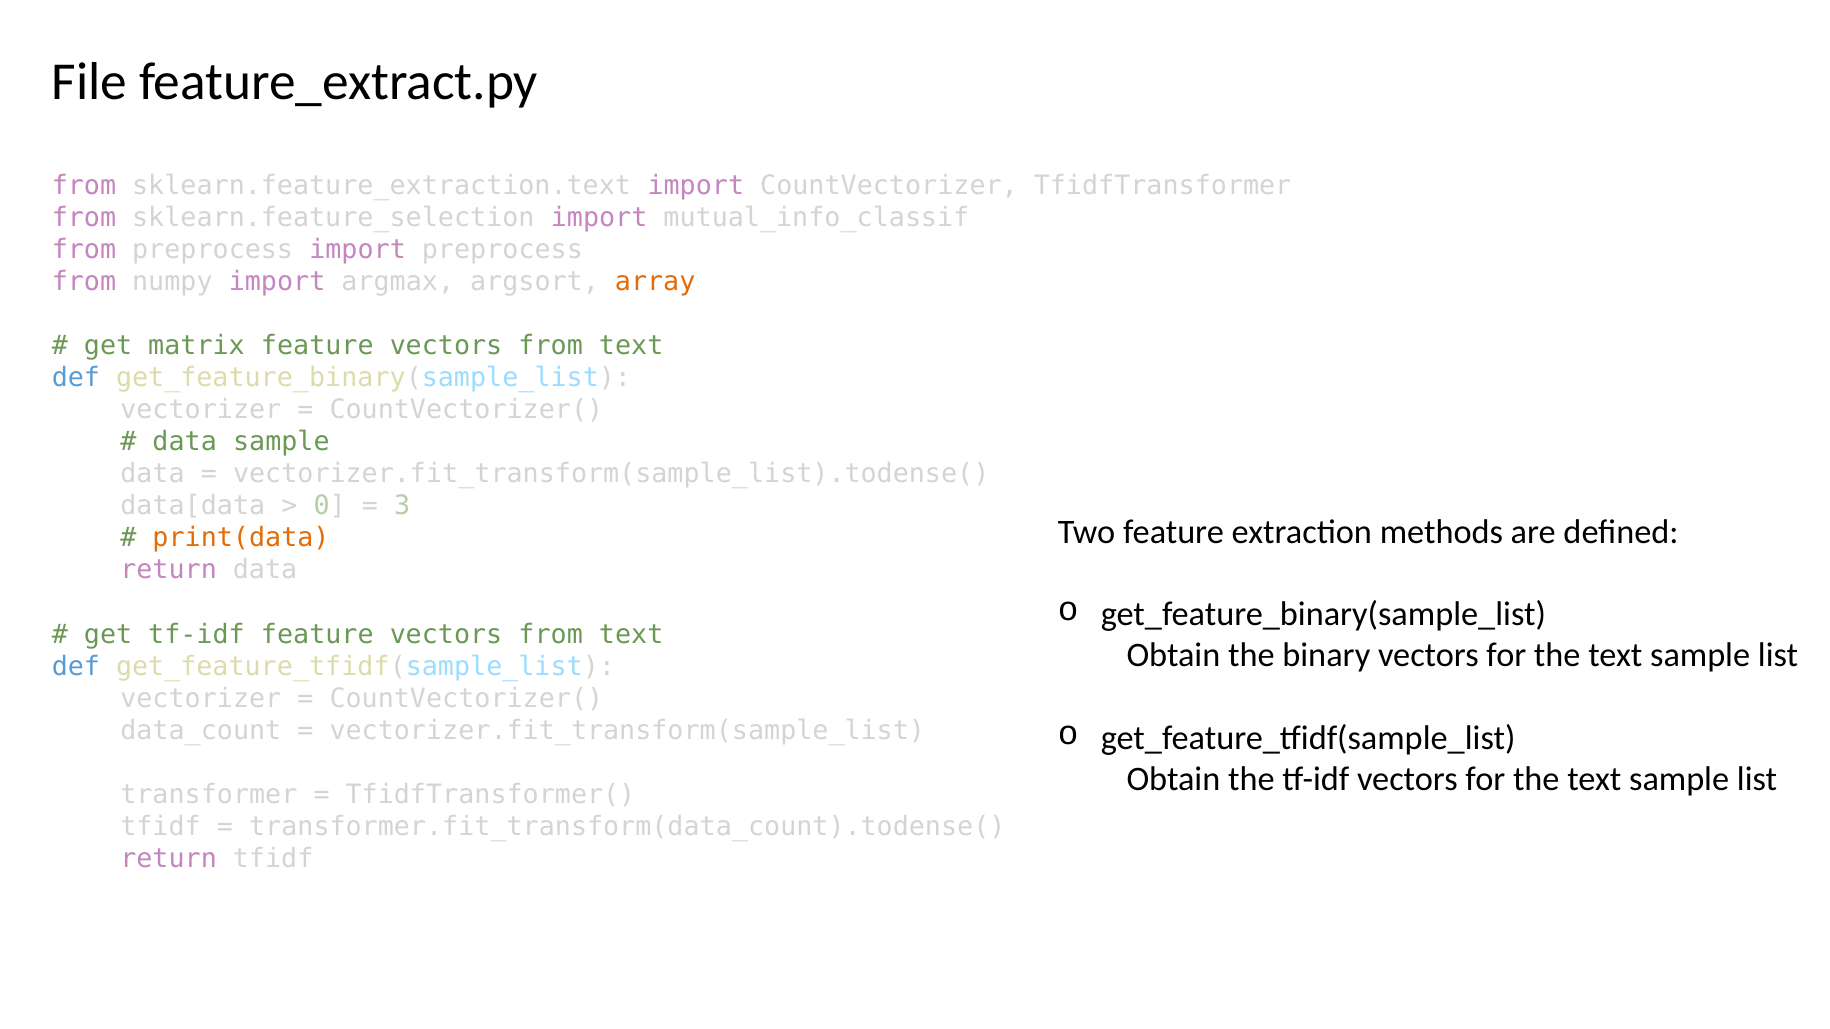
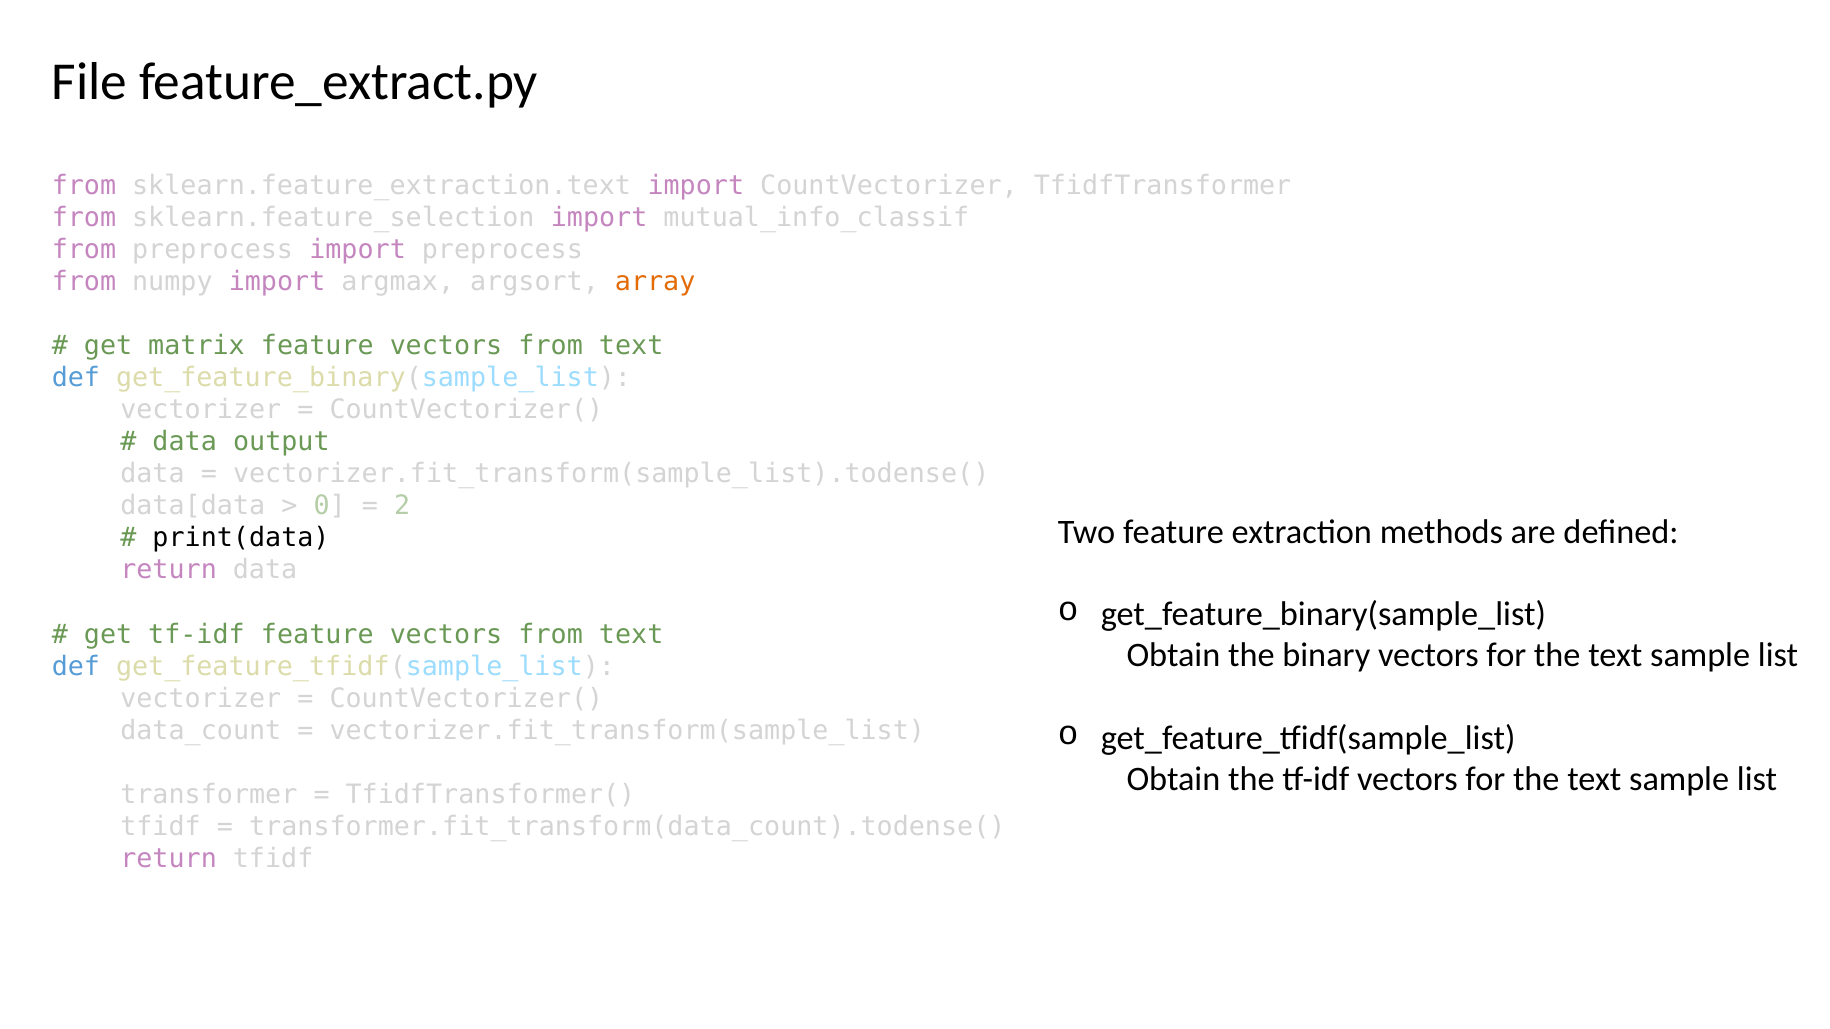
data sample: sample -> output (281, 442)
3: 3 -> 2 (402, 506)
print(data colour: orange -> black (241, 538)
